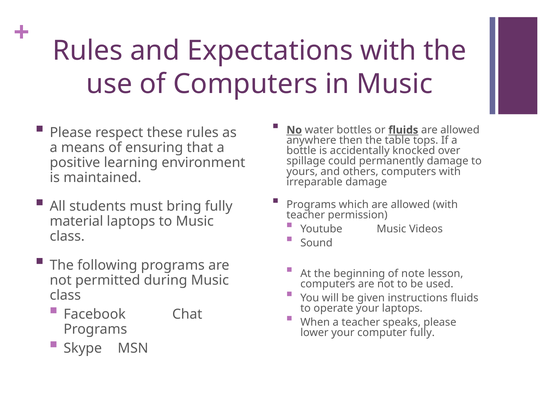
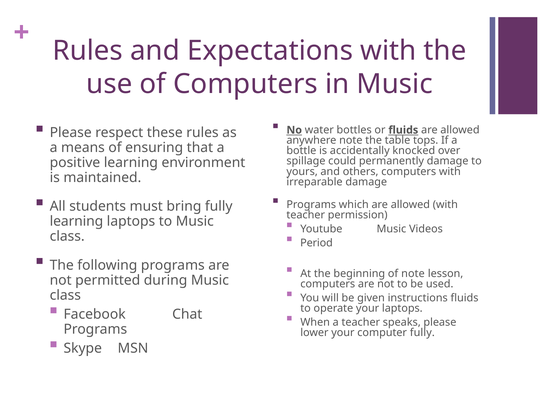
anywhere then: then -> note (351, 140)
material: material -> learning (76, 221)
Sound: Sound -> Period (316, 243)
